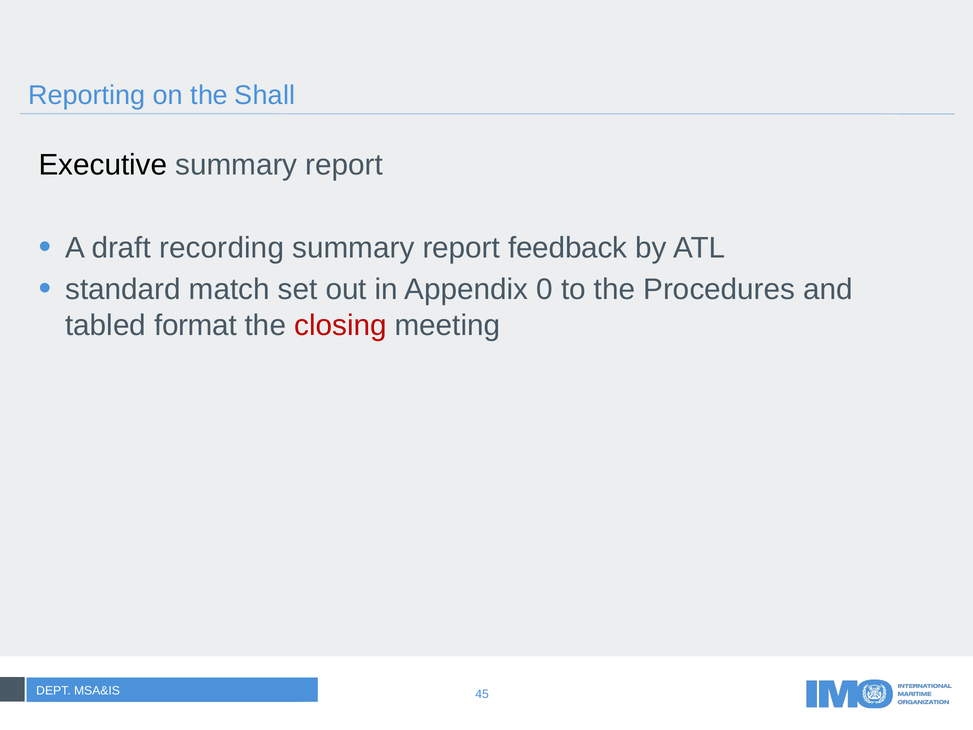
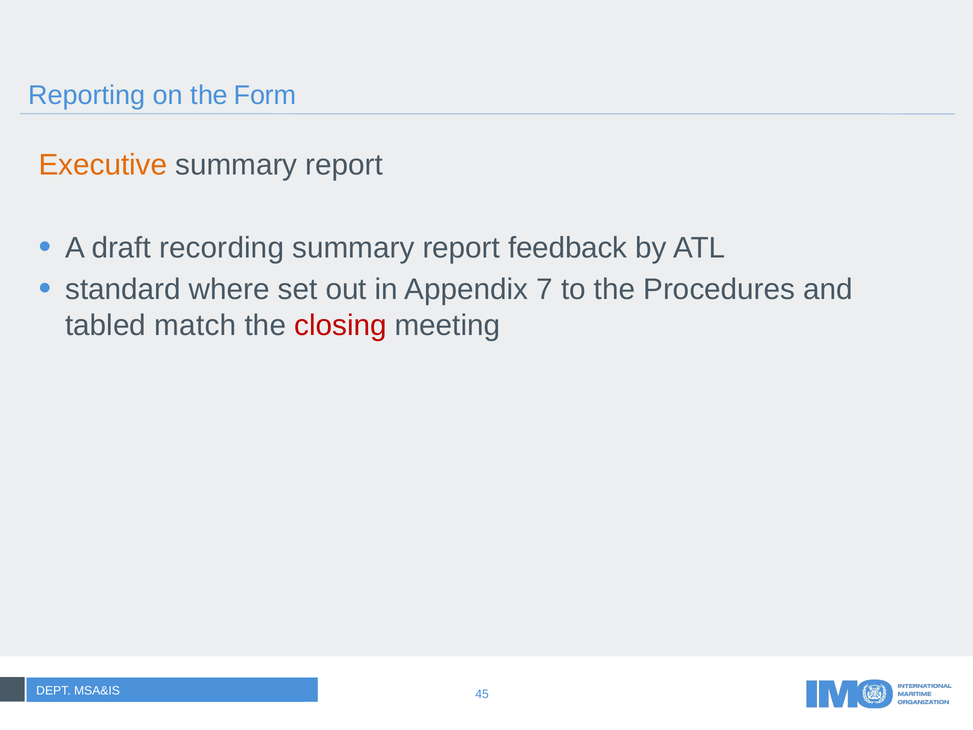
Shall: Shall -> Form (265, 95)
Executive colour: black -> orange (103, 165)
match: match -> where (229, 290)
0: 0 -> 7 (545, 290)
format: format -> match (195, 325)
